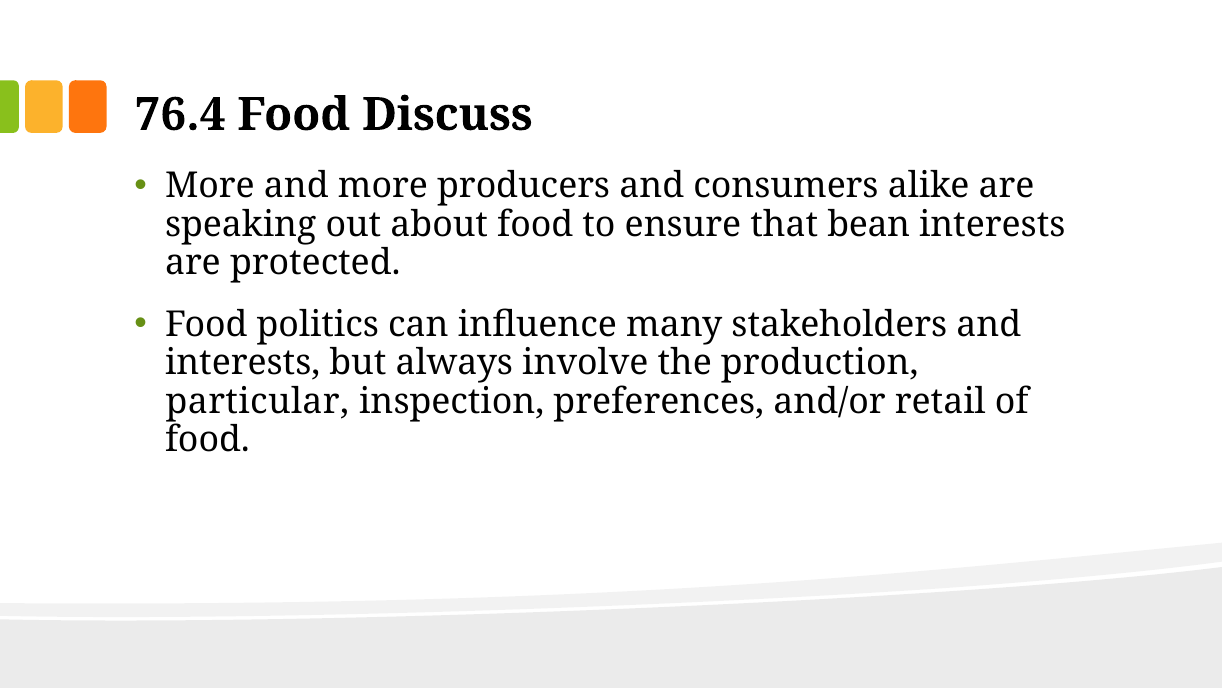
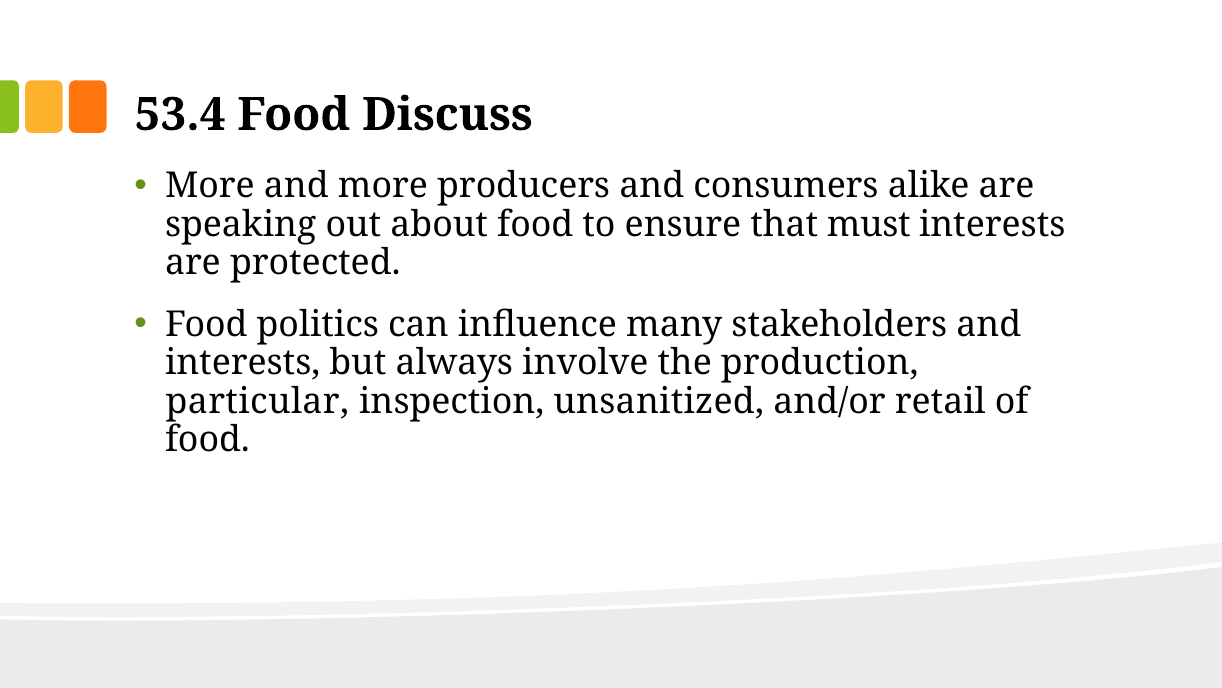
76.4: 76.4 -> 53.4 (180, 115)
bean: bean -> must (869, 224)
preferences: preferences -> unsanitized (659, 401)
